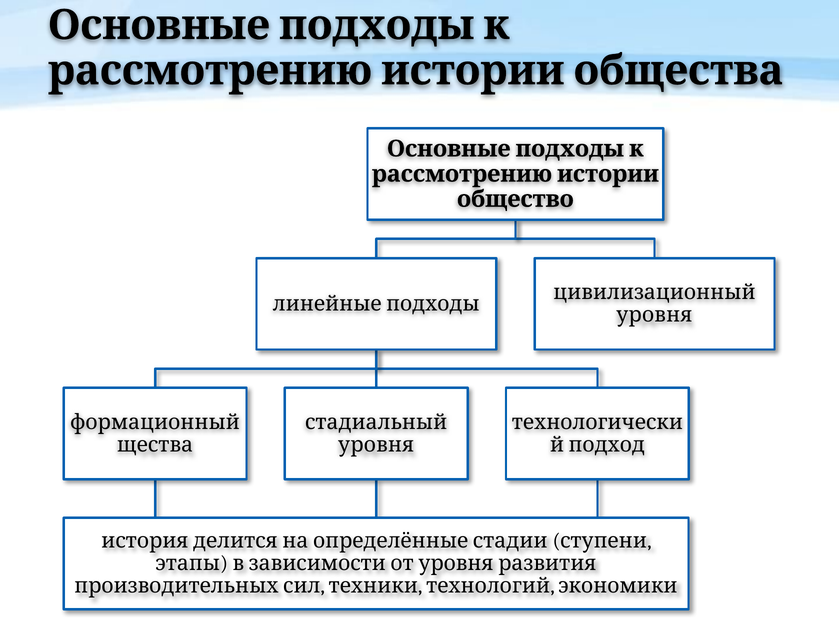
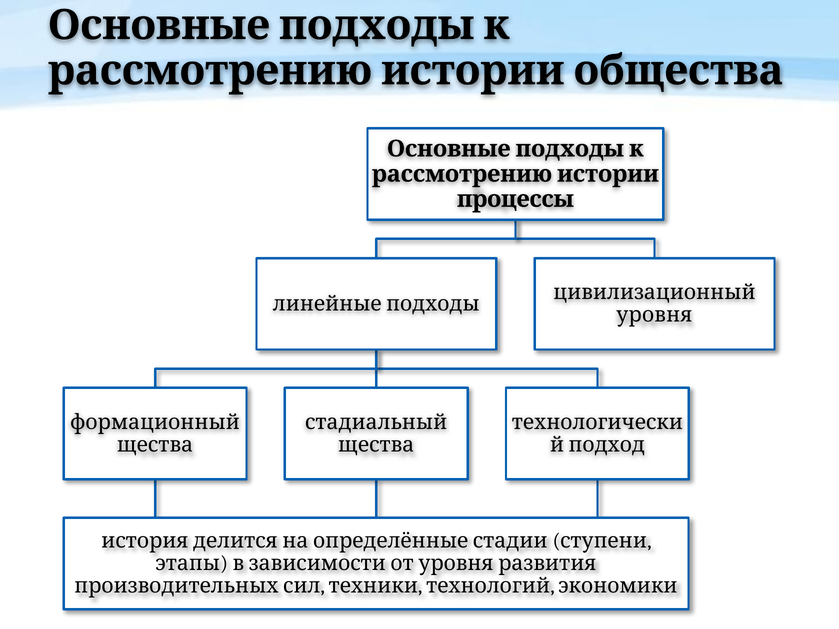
общество: общество -> процессы (515, 199)
уровня: уровня -> щества (376, 445)
